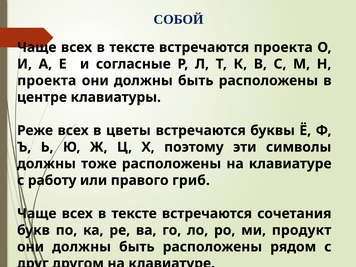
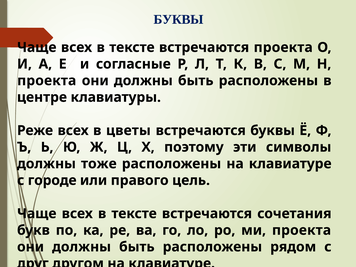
СОБОЙ: СОБОЙ -> БУКВЫ (179, 20)
работу: работу -> городе (52, 180)
гриб: гриб -> цель (191, 180)
ми продукт: продукт -> проекта (302, 230)
